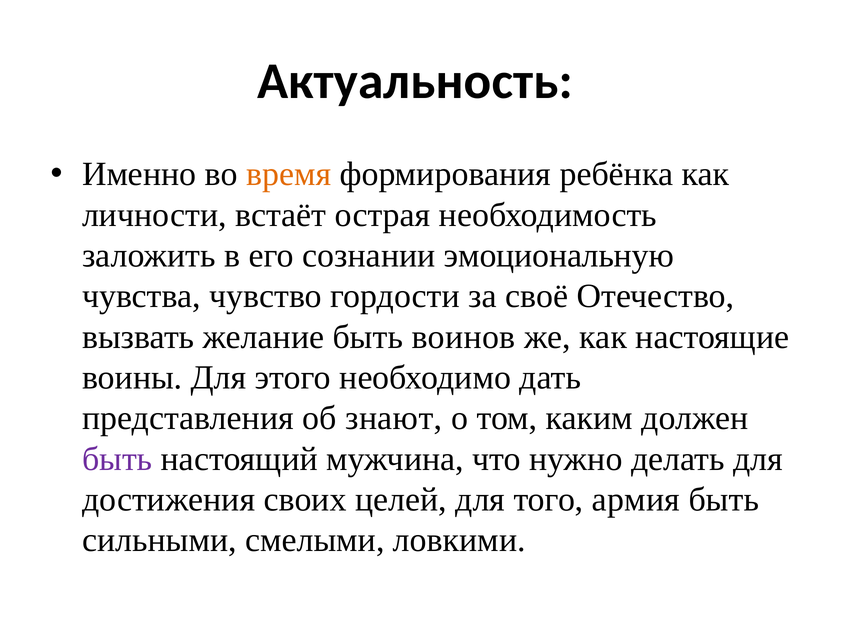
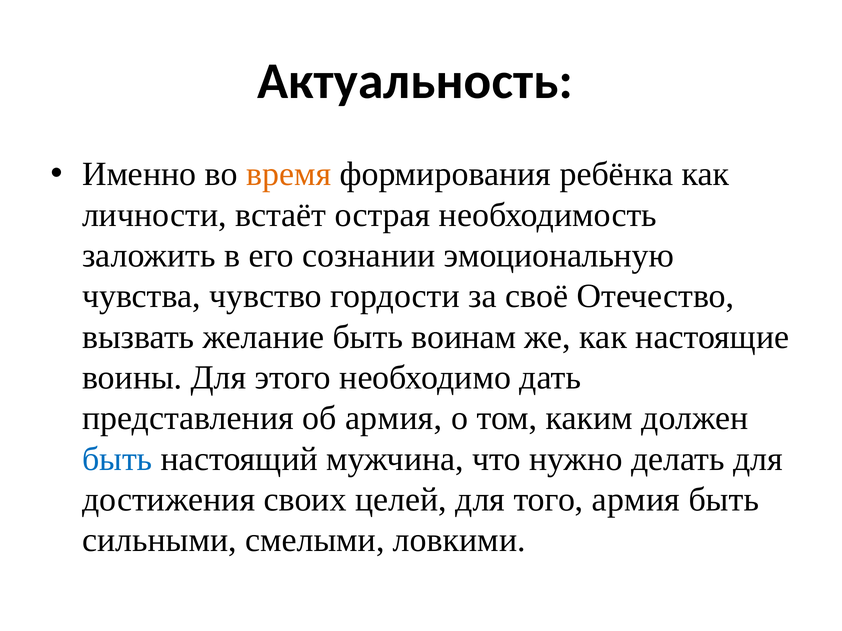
воинов: воинов -> воинам (464, 337)
об знают: знают -> армия (394, 419)
быть colour: purple -> blue (117, 459)
